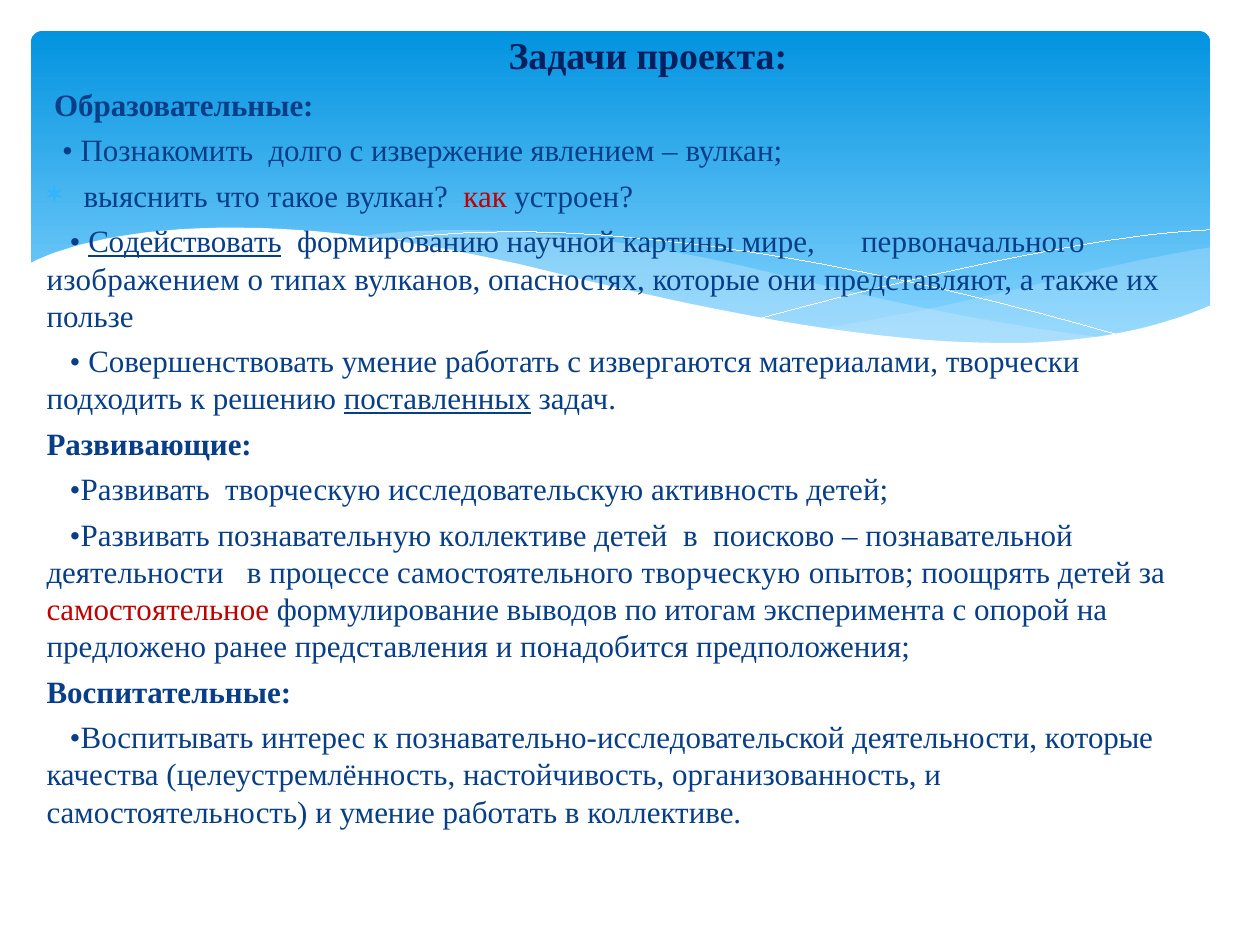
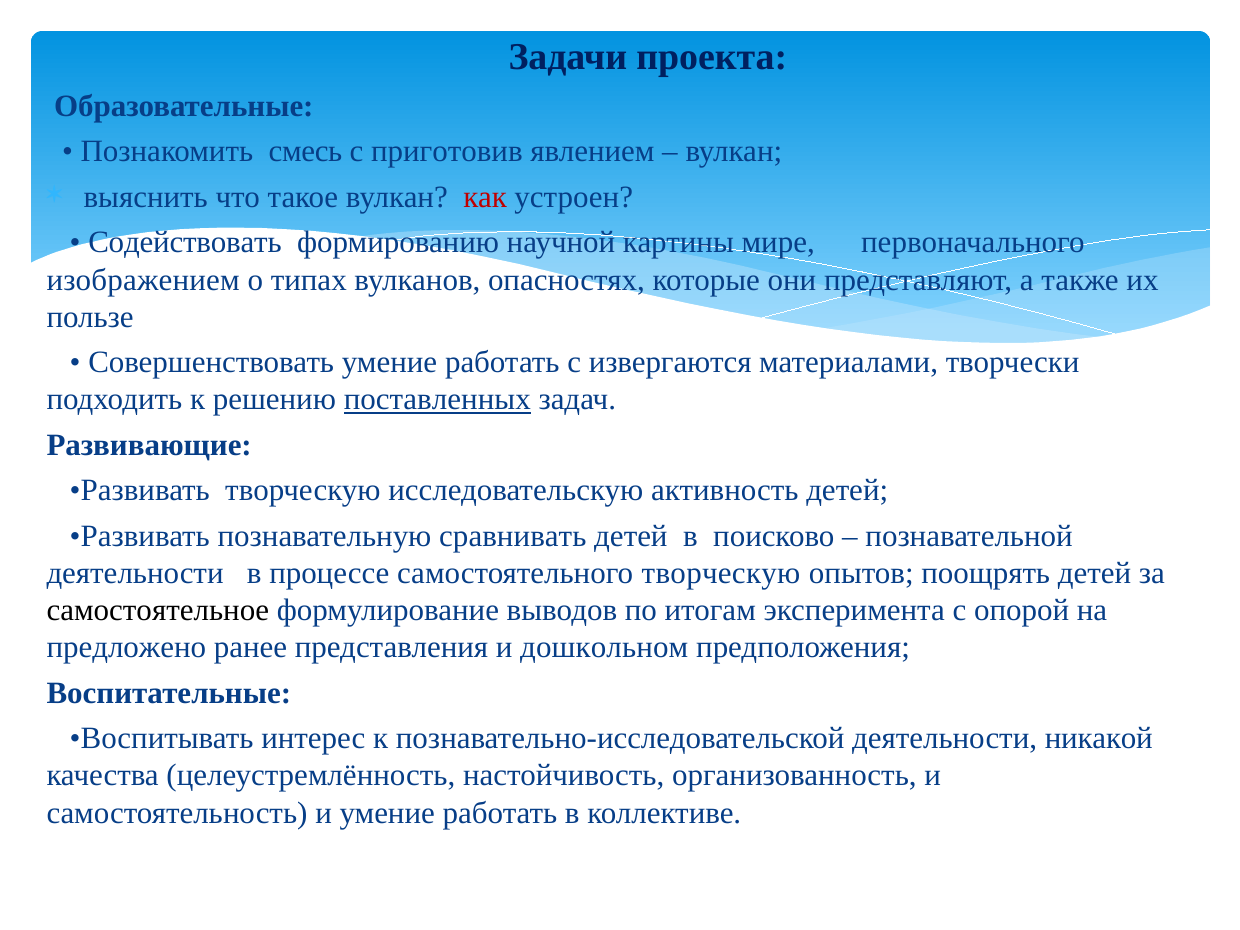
долго: долго -> смесь (305, 152)
извержение: извержение -> приготовив (447, 152)
Содействовать underline: present -> none (185, 243)
познавательную коллективе: коллективе -> сравнивать (513, 536)
самостоятельное colour: red -> black (158, 610)
понадобится: понадобится -> дошкольном (604, 648)
деятельности которые: которые -> никакой (1099, 739)
